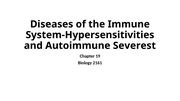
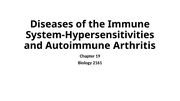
Severest: Severest -> Arthritis (134, 46)
